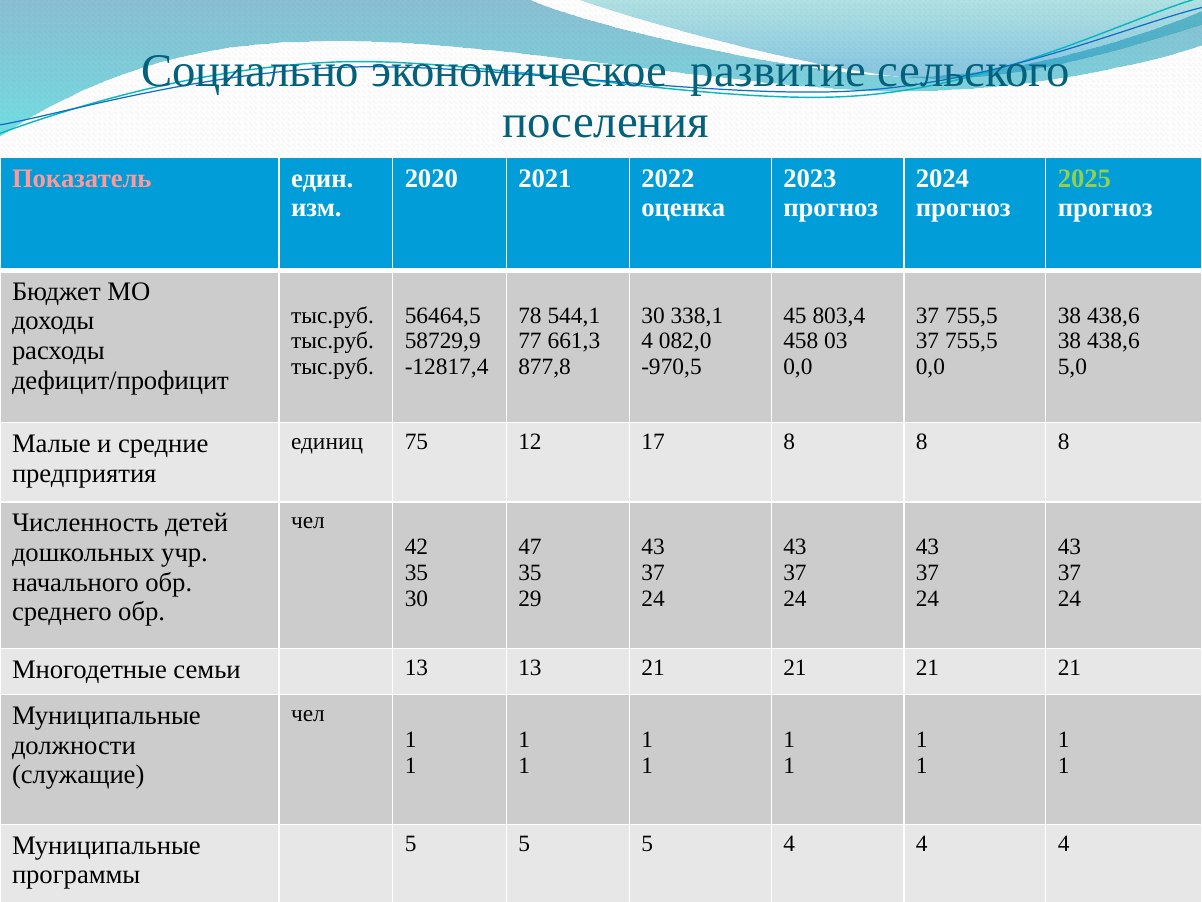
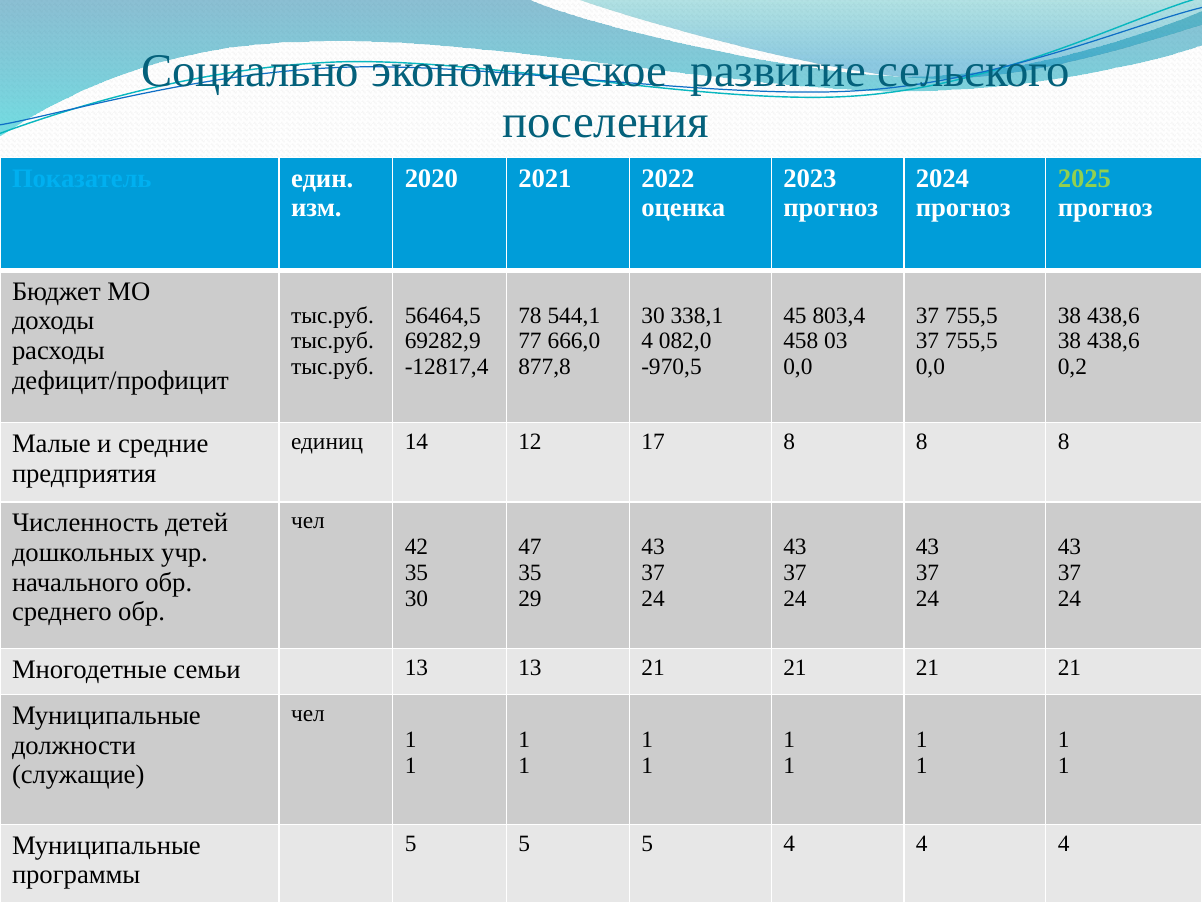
Показатель colour: pink -> light blue (82, 178)
58729,9: 58729,9 -> 69282,9 (443, 341)
661,3: 661,3 -> 666,0 (574, 341)
5,0: 5,0 -> 0,2 (1072, 367)
75: 75 -> 14 (416, 441)
